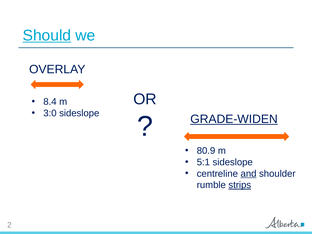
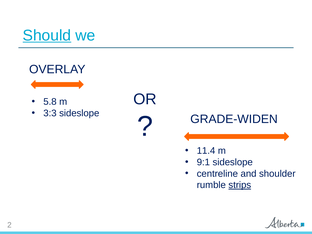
8.4: 8.4 -> 5.8 (50, 102)
3:0: 3:0 -> 3:3 (50, 113)
GRADE-WIDEN underline: present -> none (234, 119)
80.9: 80.9 -> 11.4 (206, 151)
5:1: 5:1 -> 9:1 (203, 162)
and underline: present -> none (249, 174)
